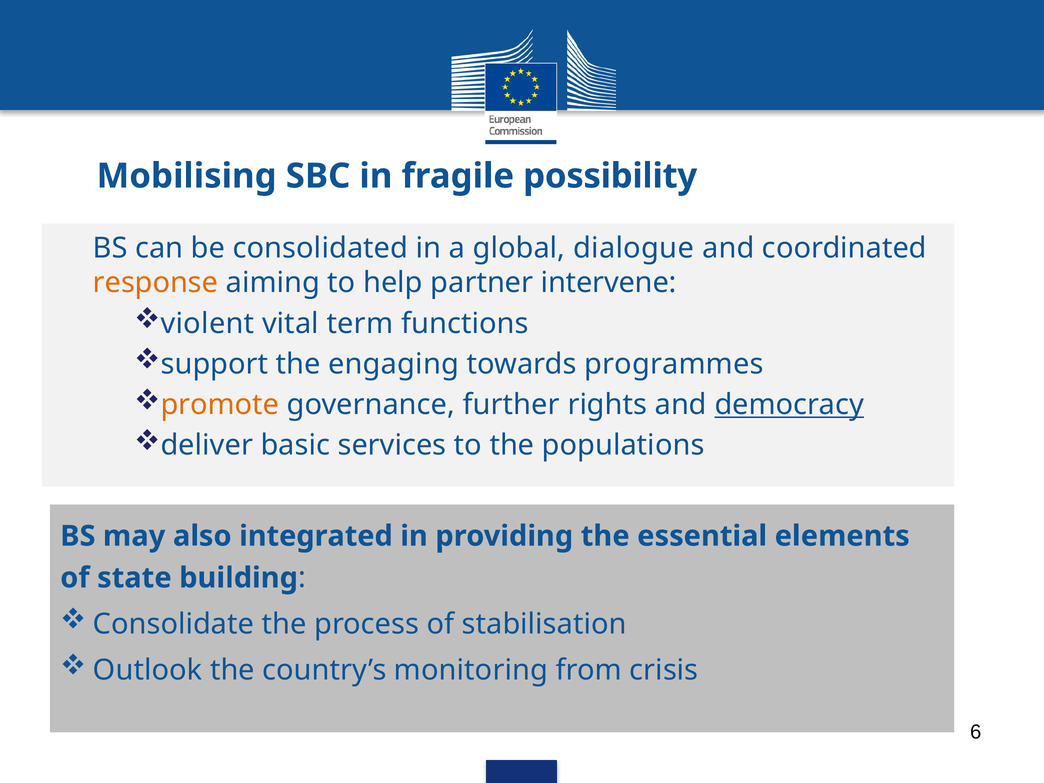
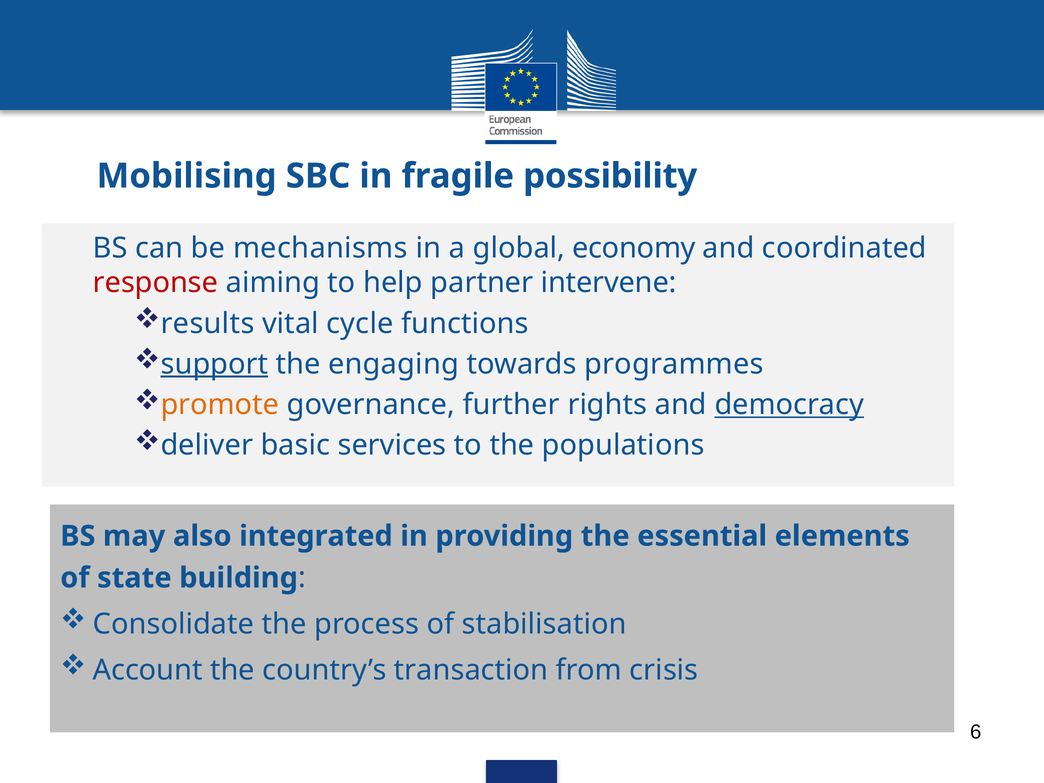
consolidated: consolidated -> mechanisms (320, 248)
dialogue: dialogue -> economy (634, 248)
response colour: orange -> red (155, 283)
violent: violent -> results (208, 323)
term: term -> cycle (360, 323)
support underline: none -> present (214, 364)
Outlook: Outlook -> Account (148, 670)
monitoring: monitoring -> transaction (471, 670)
